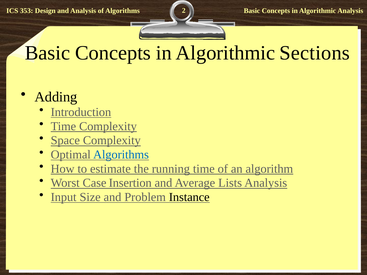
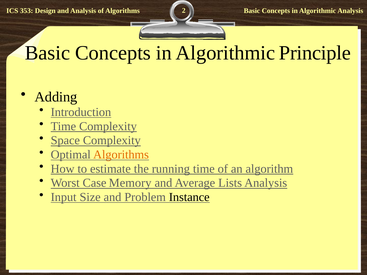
Sections: Sections -> Principle (315, 53)
Algorithms colour: blue -> orange (121, 155)
Insertion: Insertion -> Memory (130, 183)
